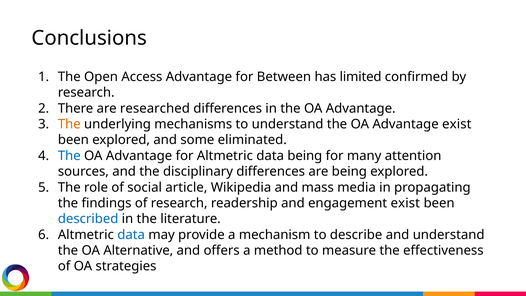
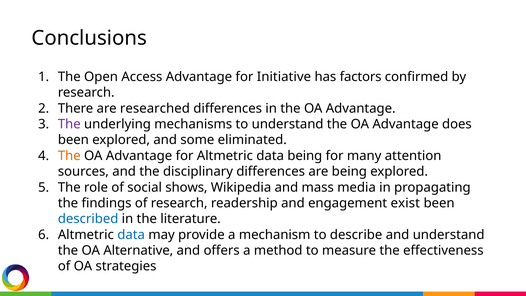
Between: Between -> Initiative (284, 77)
limited: limited -> factors (361, 77)
The colour: orange -> purple (69, 124)
Advantage exist: exist -> does (457, 124)
The colour: blue -> orange (69, 156)
article: article -> shows (186, 187)
